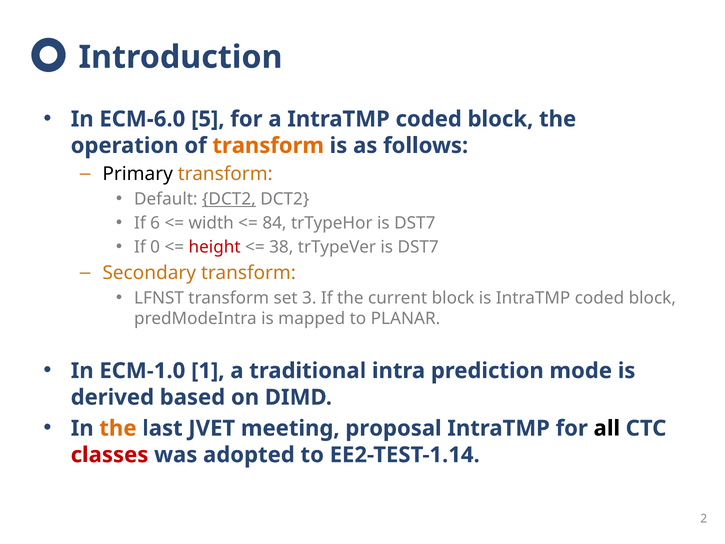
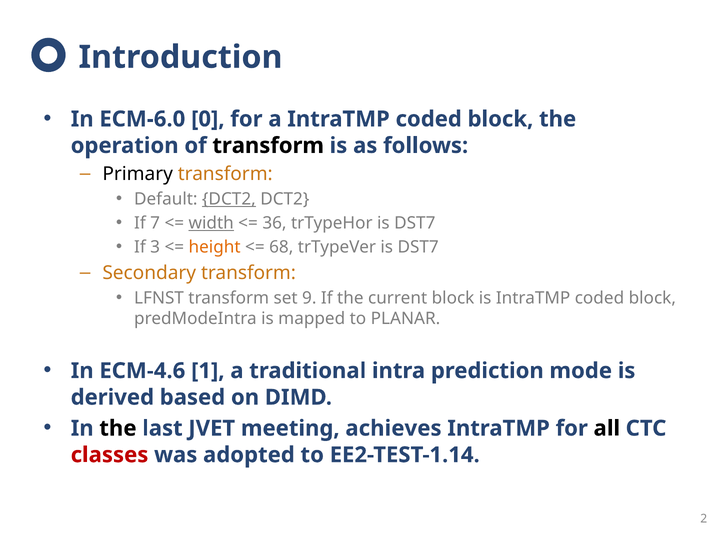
5: 5 -> 0 (208, 119)
transform colour: orange -> black (268, 146)
6: 6 -> 7 (155, 223)
width underline: none -> present (211, 223)
84: 84 -> 36 (274, 223)
0: 0 -> 3 (155, 247)
height colour: red -> orange (215, 247)
38: 38 -> 68 (281, 247)
3: 3 -> 9 (309, 298)
ECM-1.0: ECM-1.0 -> ECM-4.6 (142, 371)
the colour: orange -> black (118, 428)
proposal: proposal -> achieves (393, 428)
